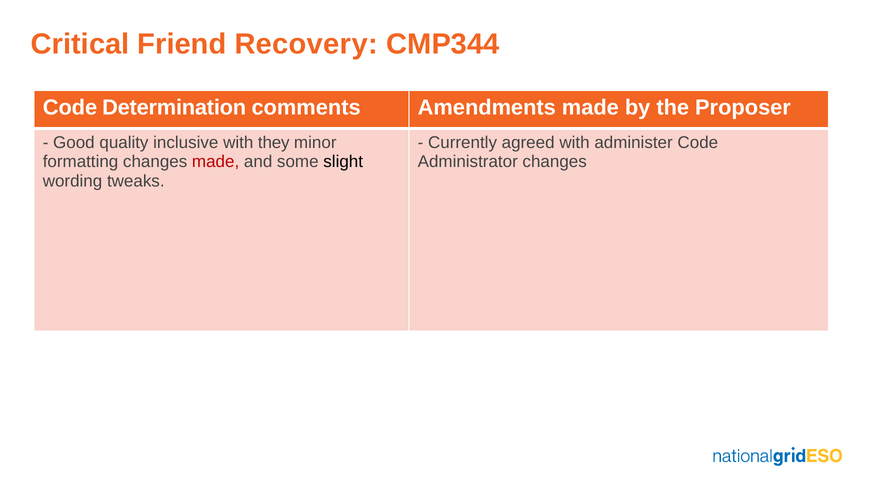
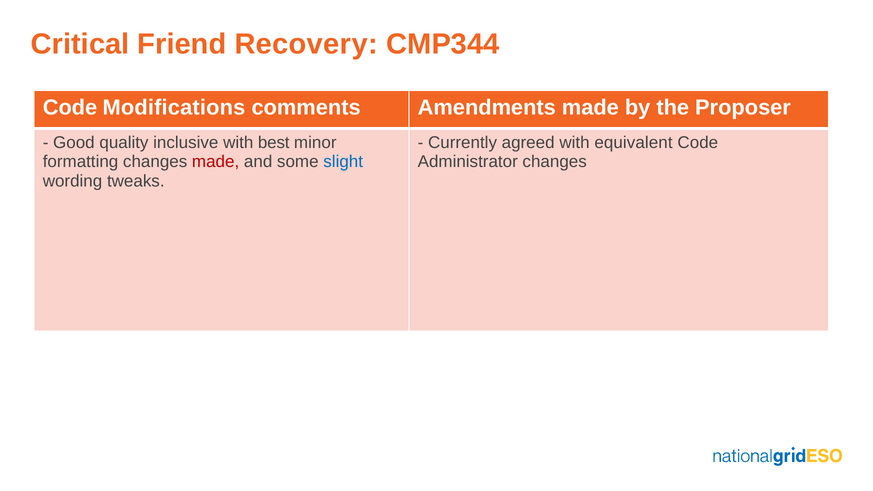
Determination: Determination -> Modifications (174, 107)
they: they -> best (274, 143)
administer: administer -> equivalent (633, 143)
slight colour: black -> blue (343, 162)
